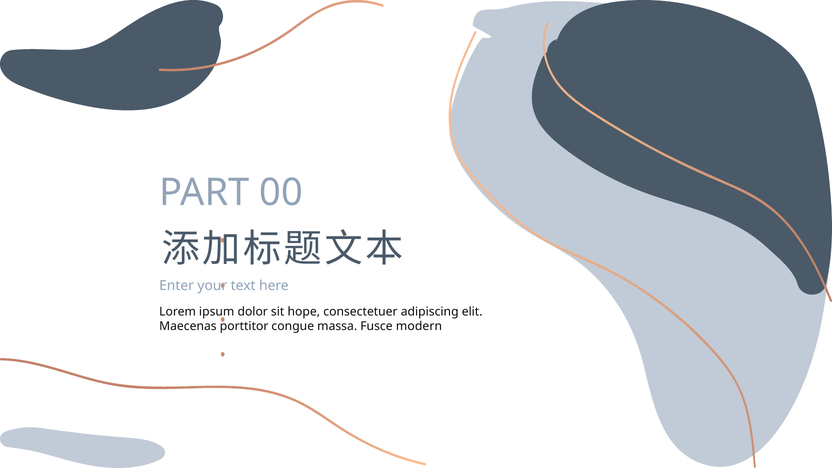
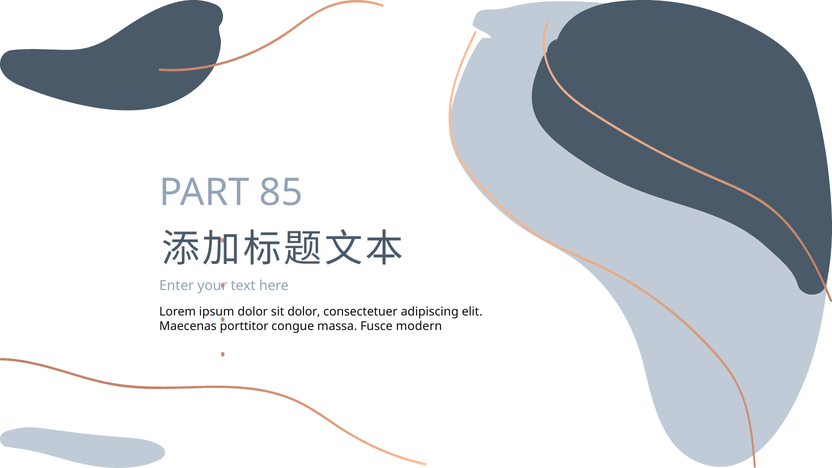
00: 00 -> 85 (281, 193)
sit hope: hope -> dolor (304, 312)
